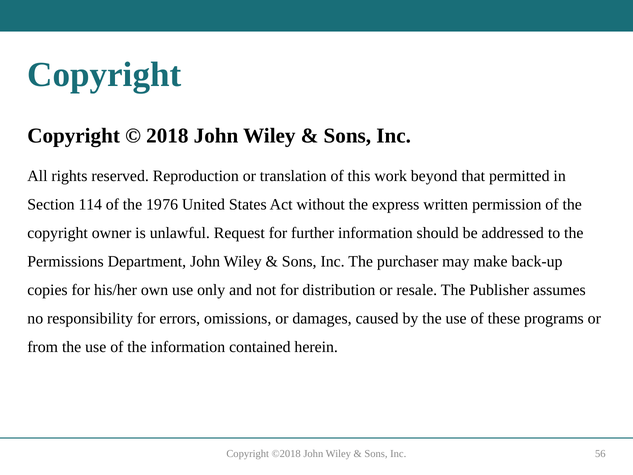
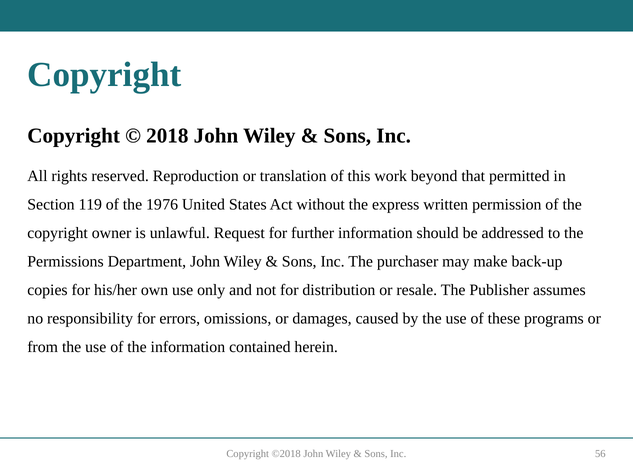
114: 114 -> 119 (90, 205)
